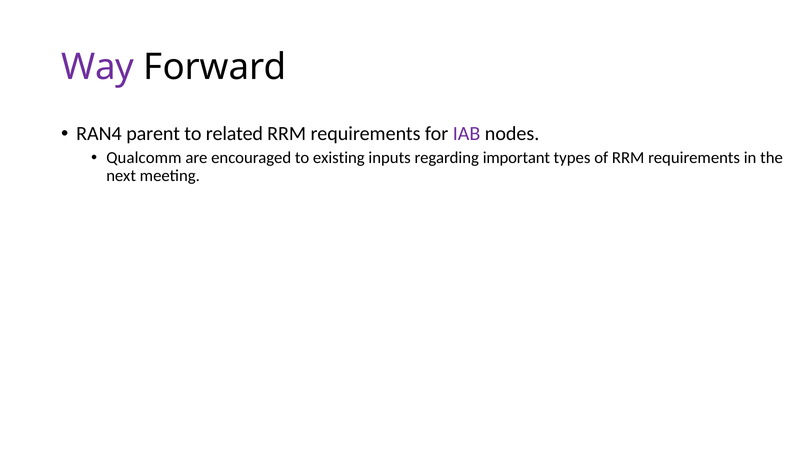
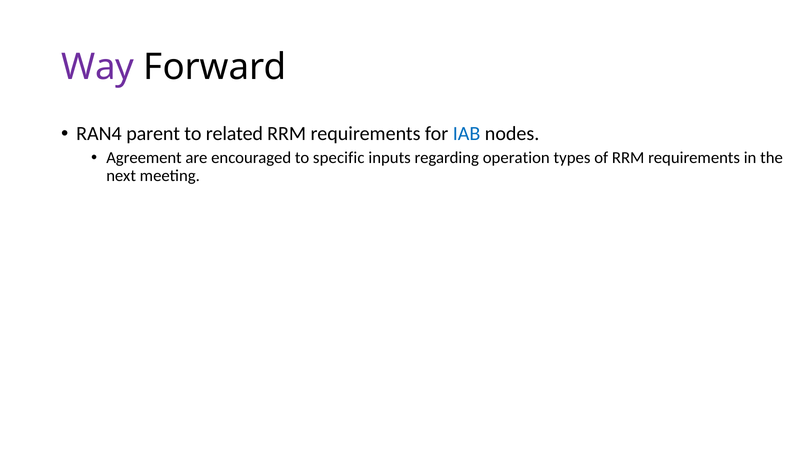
IAB colour: purple -> blue (467, 134)
Qualcomm: Qualcomm -> Agreement (144, 158)
existing: existing -> specific (339, 158)
important: important -> operation (516, 158)
